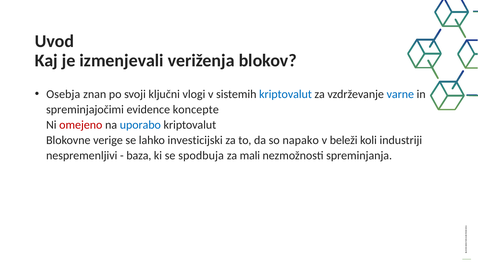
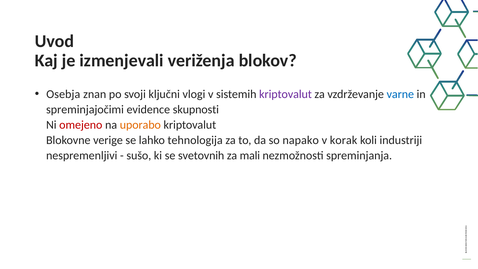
kriptovalut colour: blue -> purple (285, 94)
koncepte: koncepte -> skupnosti (196, 109)
uporabo colour: blue -> orange (140, 125)
investicijski: investicijski -> tehnologija (195, 140)
beleži: beleži -> korak (344, 140)
baza: baza -> sušo (139, 155)
spodbuja: spodbuja -> svetovnih (201, 155)
